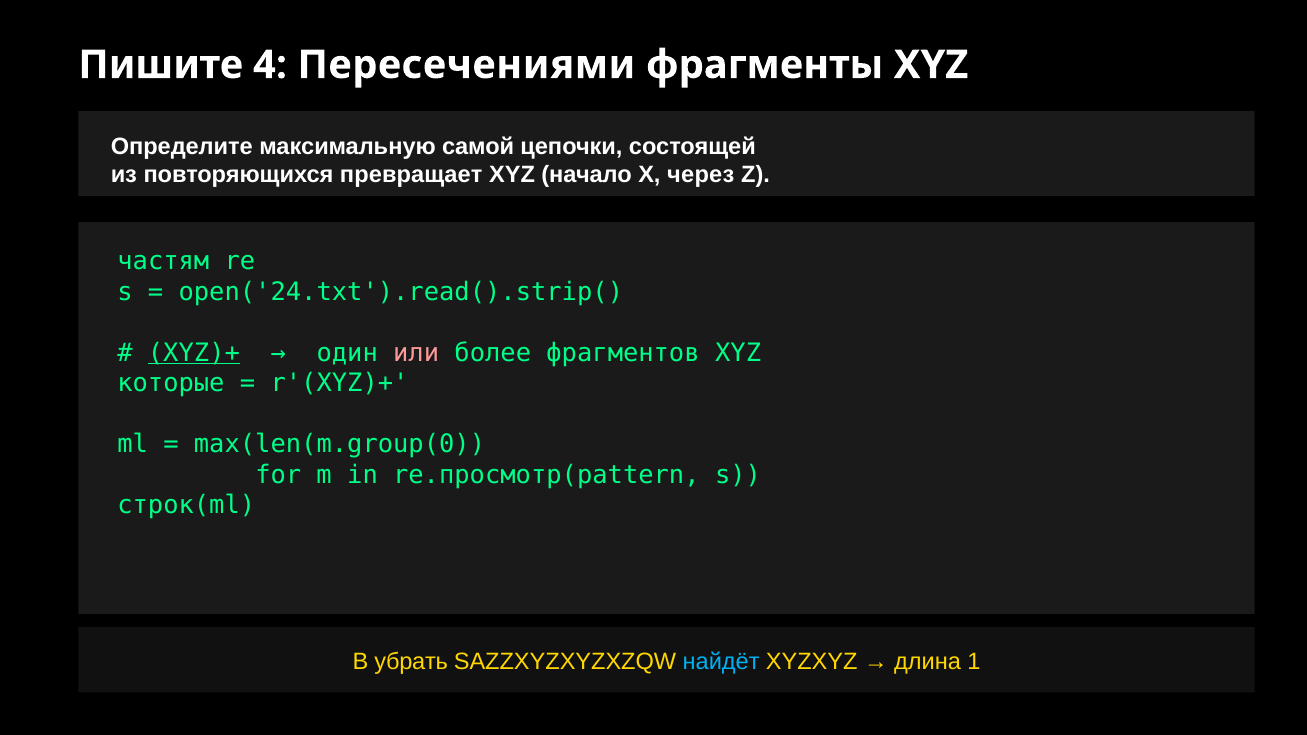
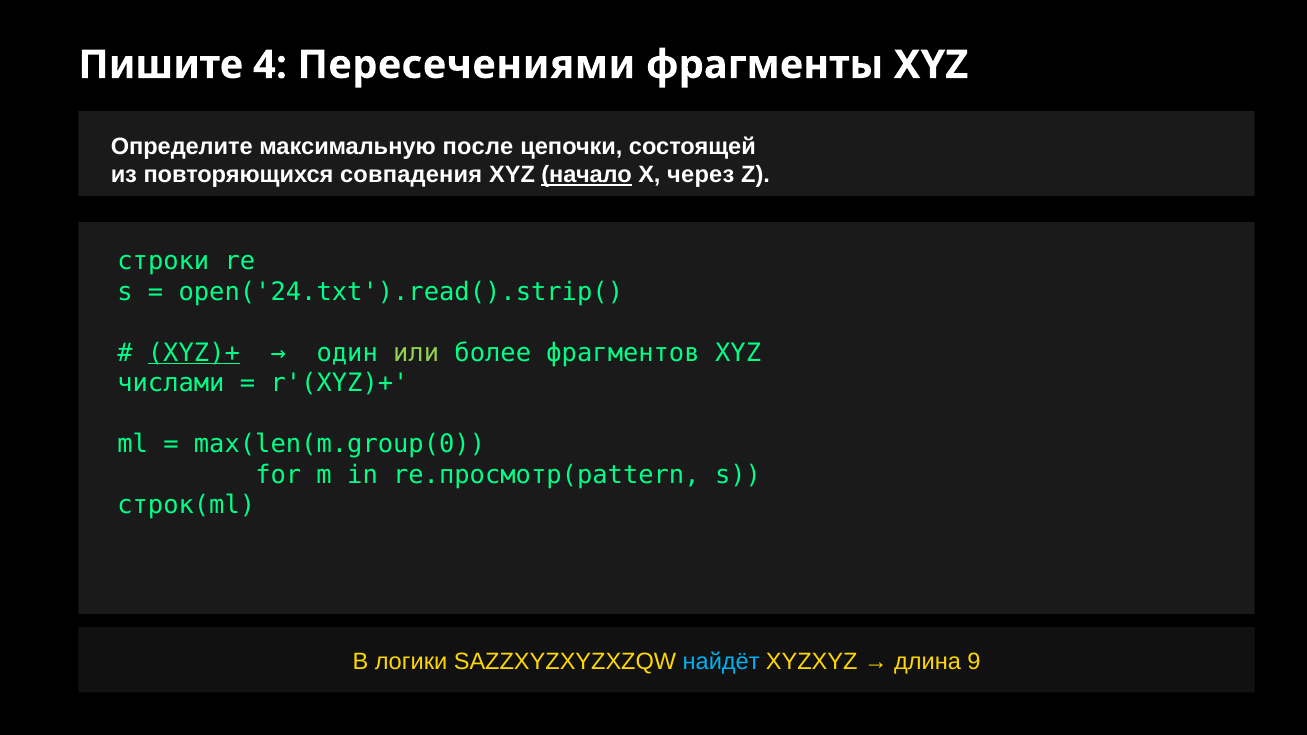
самой: самой -> после (478, 146)
превращает: превращает -> совпадения (411, 175)
начало underline: none -> present (587, 175)
частям: частям -> строки (163, 261)
или colour: pink -> light green (416, 353)
которые: которые -> числами (171, 383)
убрать: убрать -> логики (411, 662)
1: 1 -> 9 (974, 662)
